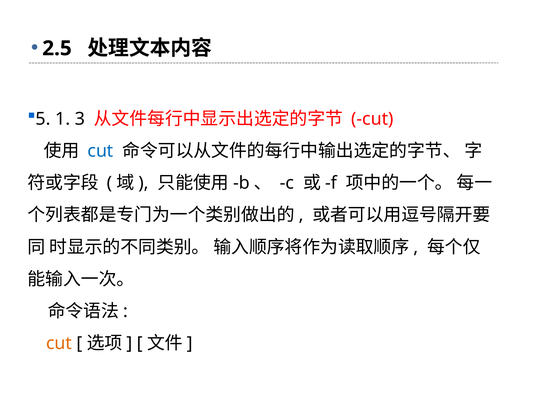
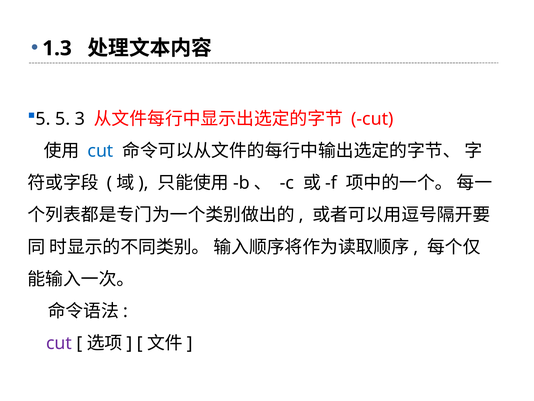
2.5: 2.5 -> 1.3 (57, 48)
5 1: 1 -> 5 (63, 119)
cut colour: orange -> purple (59, 343)
